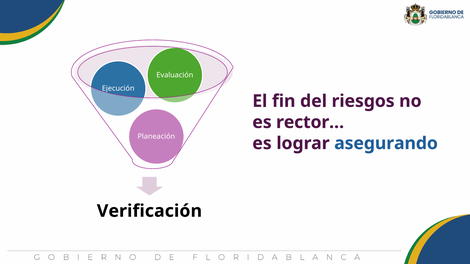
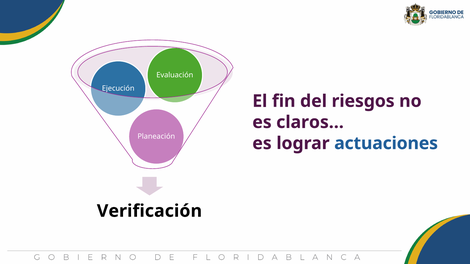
rector…: rector… -> claros… (310, 122)
asegurando: asegurando -> actuaciones (386, 144)
